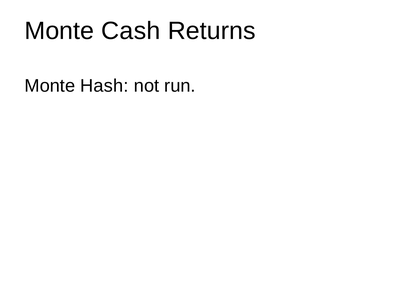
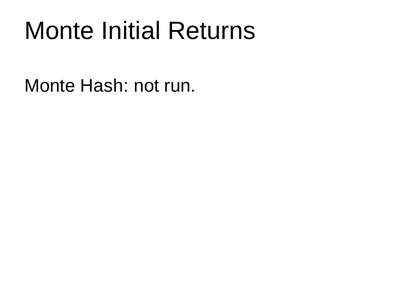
Cash: Cash -> Initial (131, 31)
